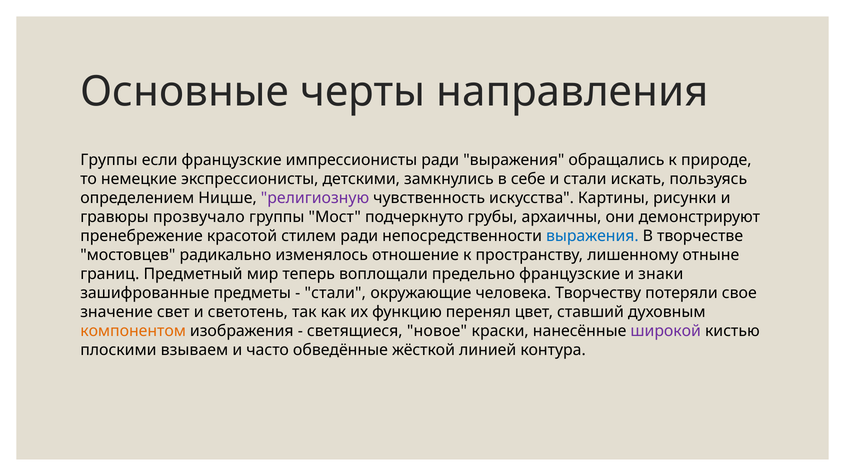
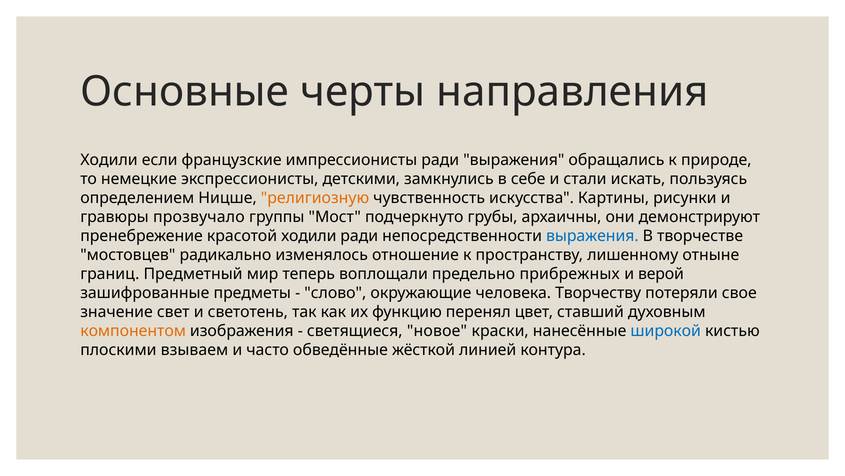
Группы: Группы -> Ходили (109, 160)
религиозную colour: purple -> orange (315, 198)
красотой стилем: стилем -> ходили (309, 236)
предельно французские: французские -> прибрежных (570, 274)
знаки: знаки -> верой (661, 274)
стали: стали -> слово (335, 293)
широкой colour: purple -> blue (666, 331)
